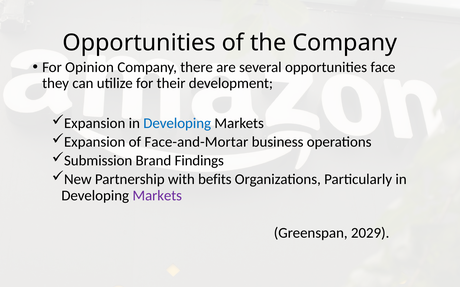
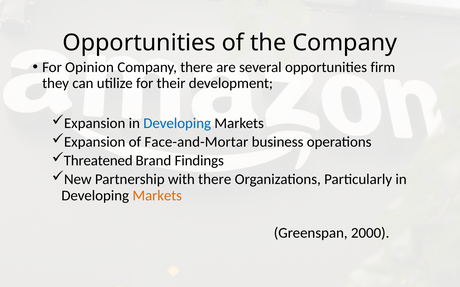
face: face -> firm (383, 67)
Submission: Submission -> Threatened (98, 161)
with befits: befits -> there (215, 180)
Markets colour: purple -> orange (157, 196)
2029: 2029 -> 2000 (370, 233)
